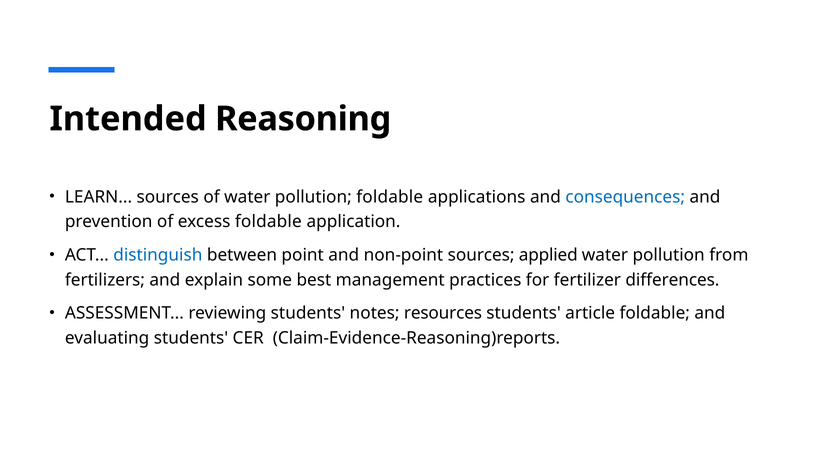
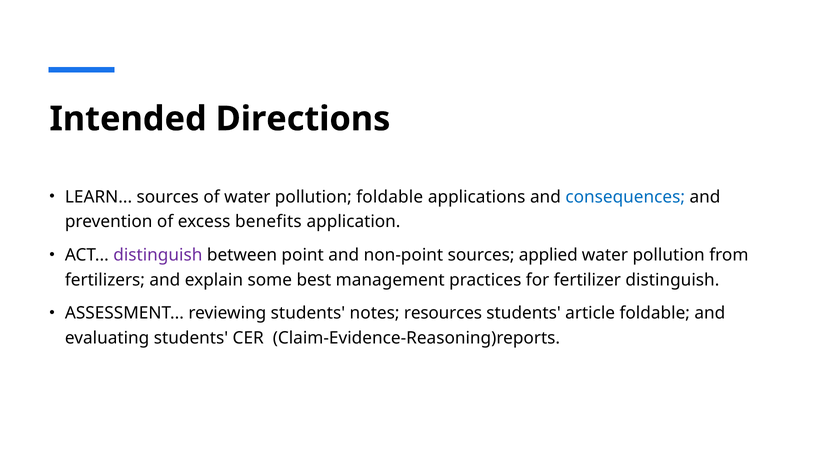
Reasoning: Reasoning -> Directions (303, 119)
excess foldable: foldable -> benefits (268, 222)
distinguish colour: blue -> purple (158, 255)
fertilizer differences: differences -> distinguish (672, 280)
